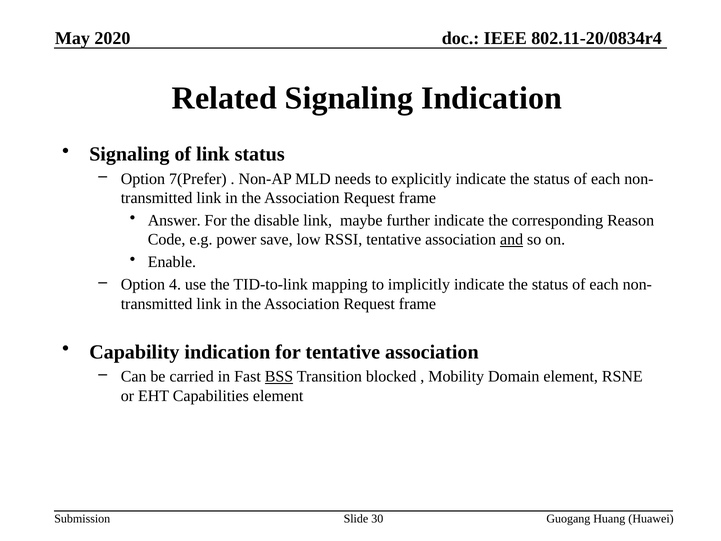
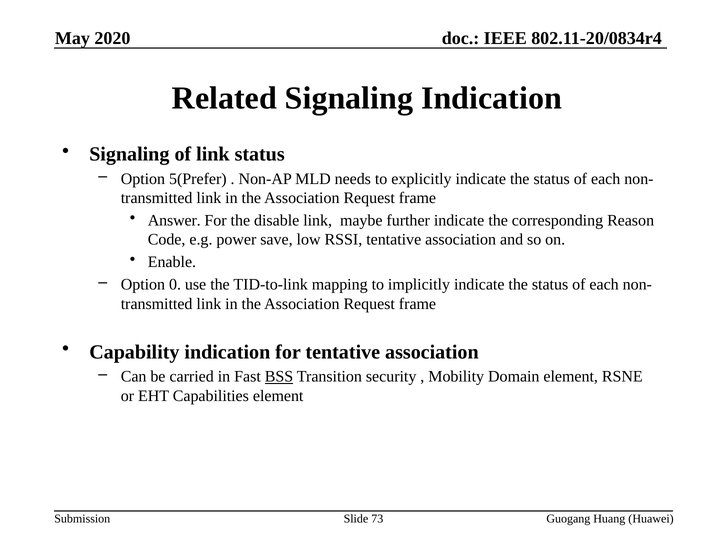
7(Prefer: 7(Prefer -> 5(Prefer (198, 179)
and underline: present -> none (512, 240)
4: 4 -> 0 (175, 284)
blocked: blocked -> security (391, 377)
30: 30 -> 73 (377, 519)
